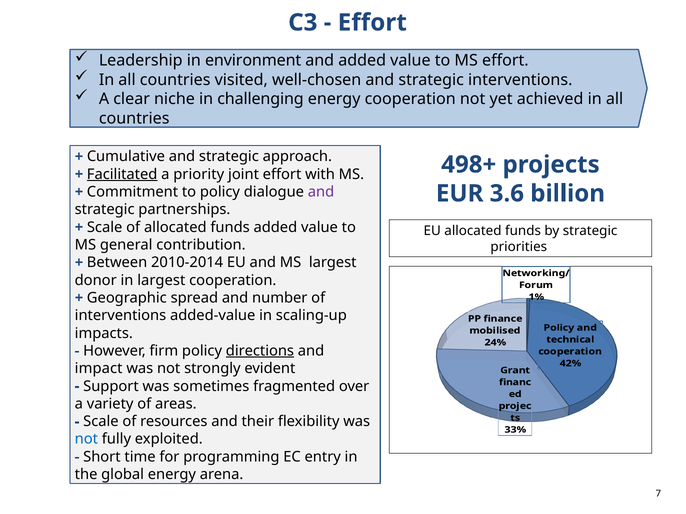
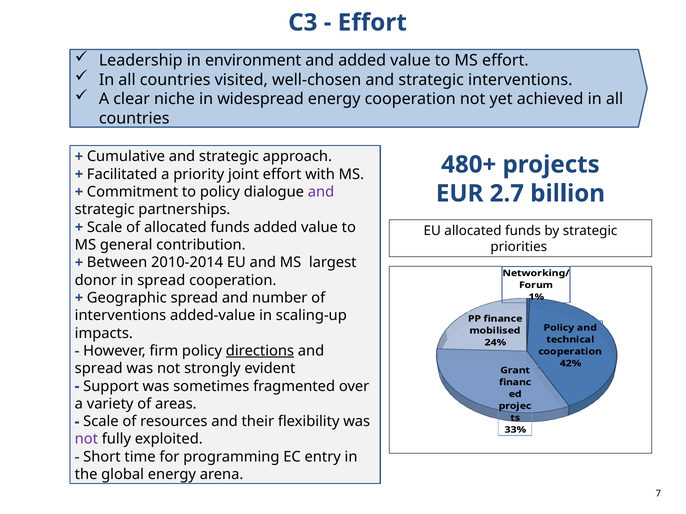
challenging: challenging -> widespread (261, 99)
498+: 498+ -> 480+ (469, 165)
Facilitated underline: present -> none (122, 174)
3.6: 3.6 -> 2.7 (507, 194)
in largest: largest -> spread (161, 280)
impact: impact -> spread (99, 369)
not colour: blue -> purple (86, 440)
